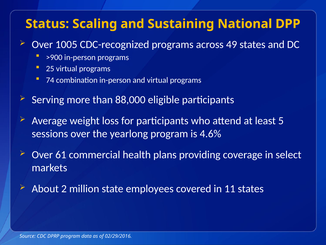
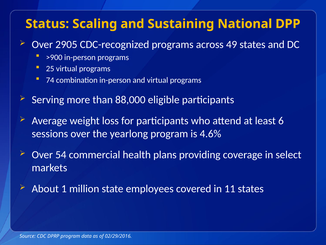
1005: 1005 -> 2905 (66, 44)
5: 5 -> 6 (281, 120)
61: 61 -> 54 (61, 154)
2: 2 -> 1 (64, 188)
